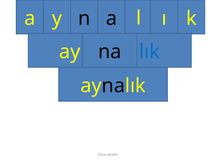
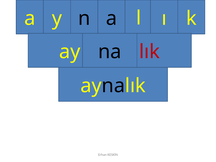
lık colour: blue -> red (149, 52)
